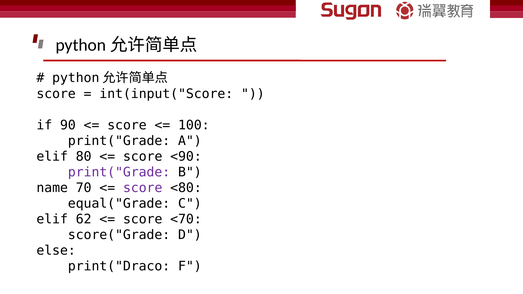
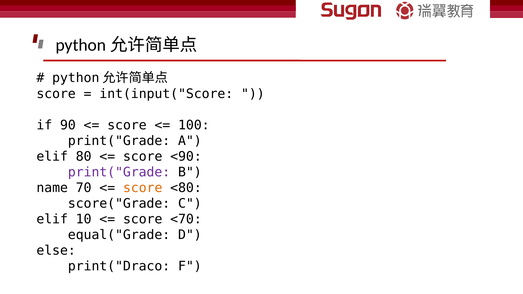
score colour: purple -> orange (143, 188)
equal("Grade: equal("Grade -> score("Grade (119, 204)
62: 62 -> 10 (84, 219)
score("Grade: score("Grade -> equal("Grade (119, 235)
